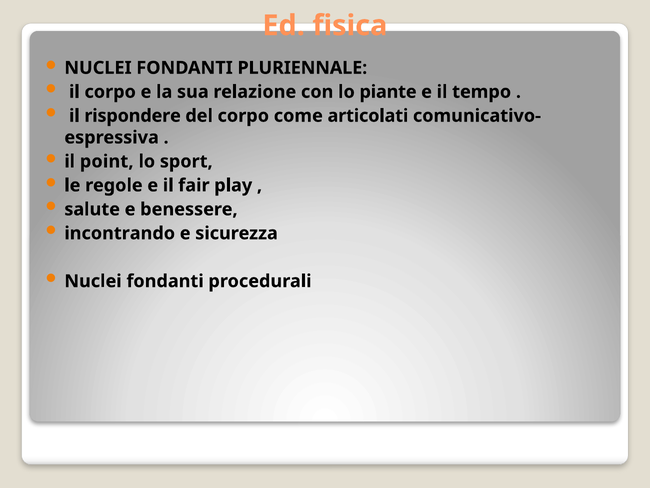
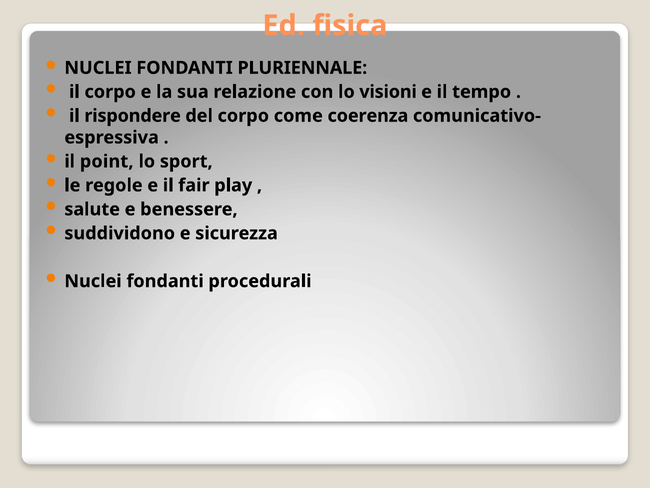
piante: piante -> visioni (388, 92)
articolati: articolati -> coerenza (368, 116)
incontrando: incontrando -> suddividono (120, 233)
